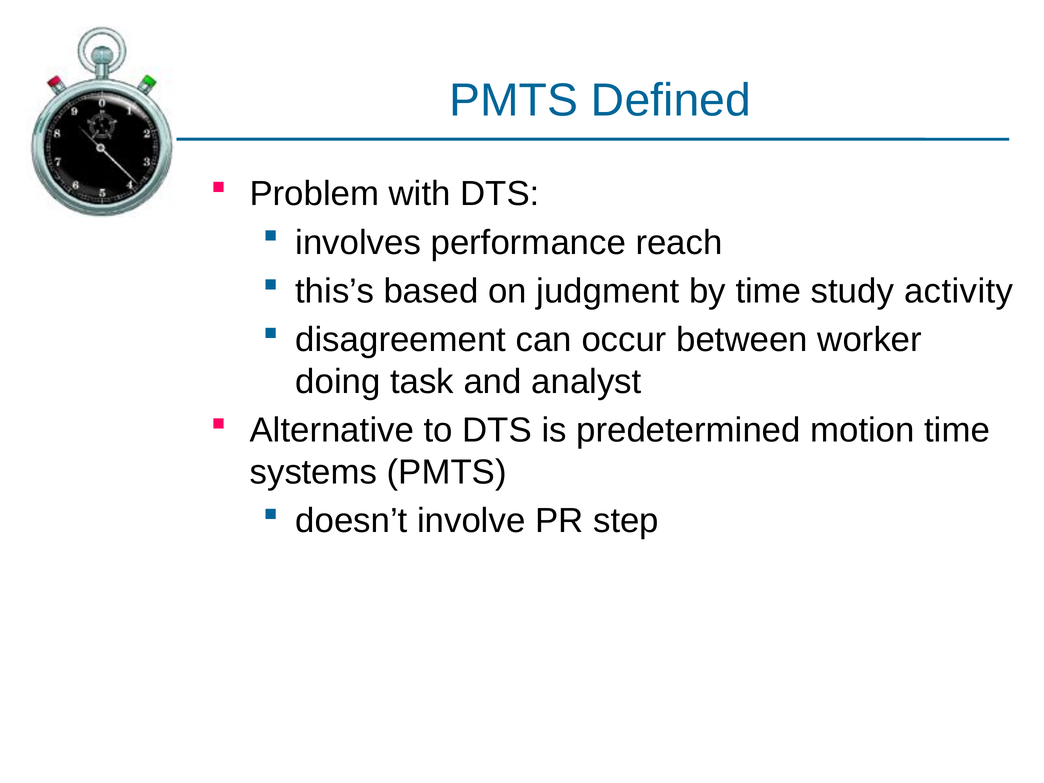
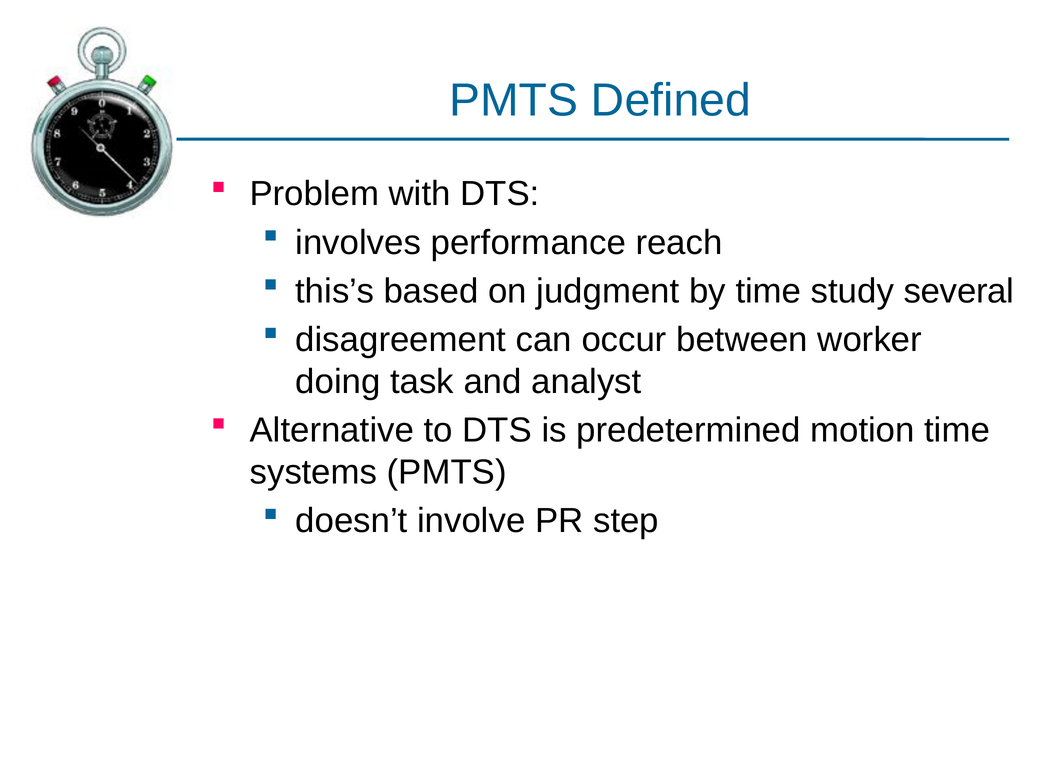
activity: activity -> several (959, 291)
